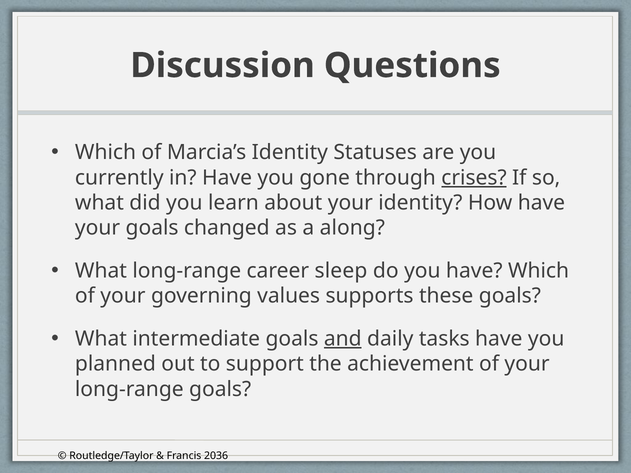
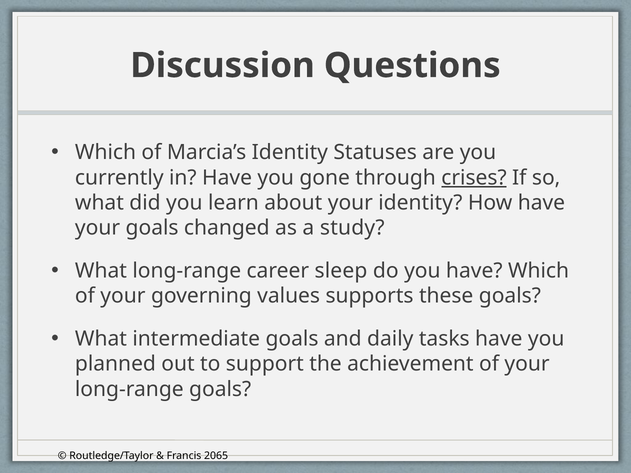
along: along -> study (352, 228)
and underline: present -> none (343, 339)
2036: 2036 -> 2065 (216, 456)
